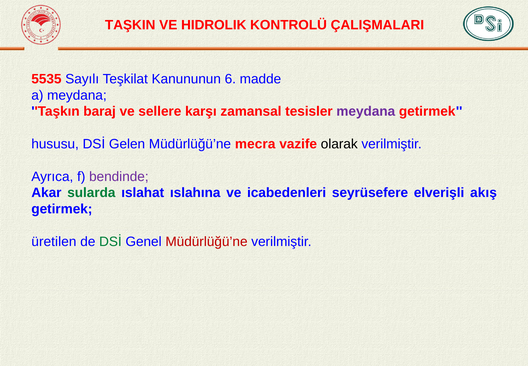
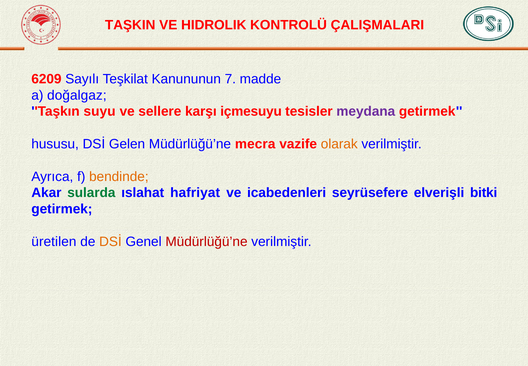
5535: 5535 -> 6209 (46, 79)
6: 6 -> 7 (230, 79)
a meydana: meydana -> doğalgaz (77, 95)
baraj: baraj -> suyu (100, 111)
zamansal: zamansal -> içmesuyu (251, 111)
olarak colour: black -> orange (339, 144)
bendinde colour: purple -> orange (119, 176)
ıslahına: ıslahına -> hafriyat (195, 193)
akış: akış -> bitki (484, 193)
DSİ colour: green -> orange (110, 241)
